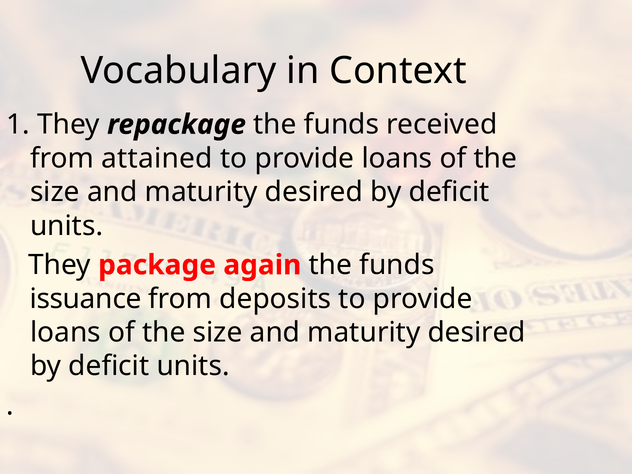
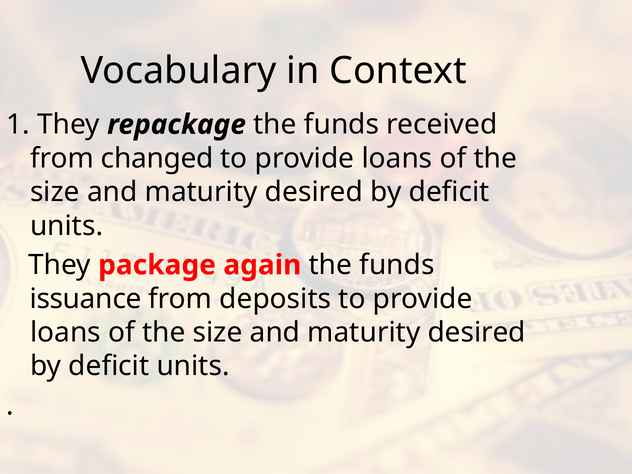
attained: attained -> changed (157, 158)
